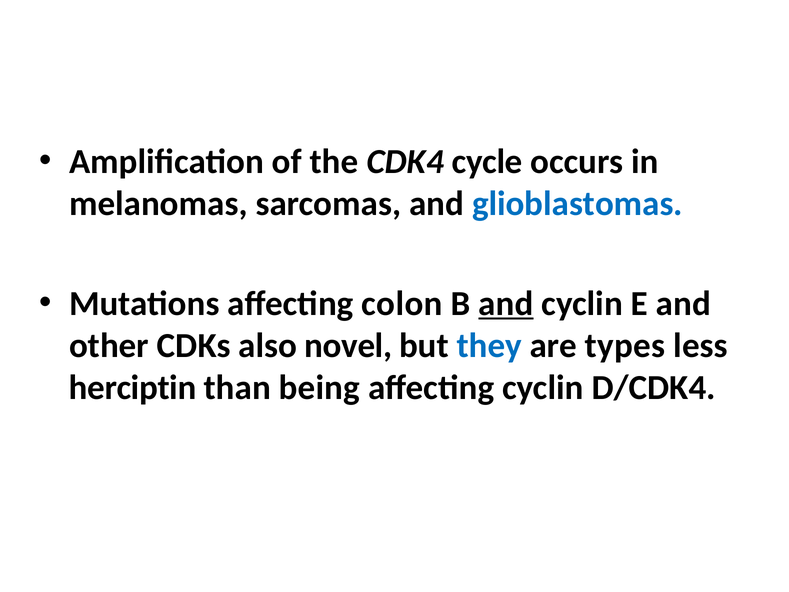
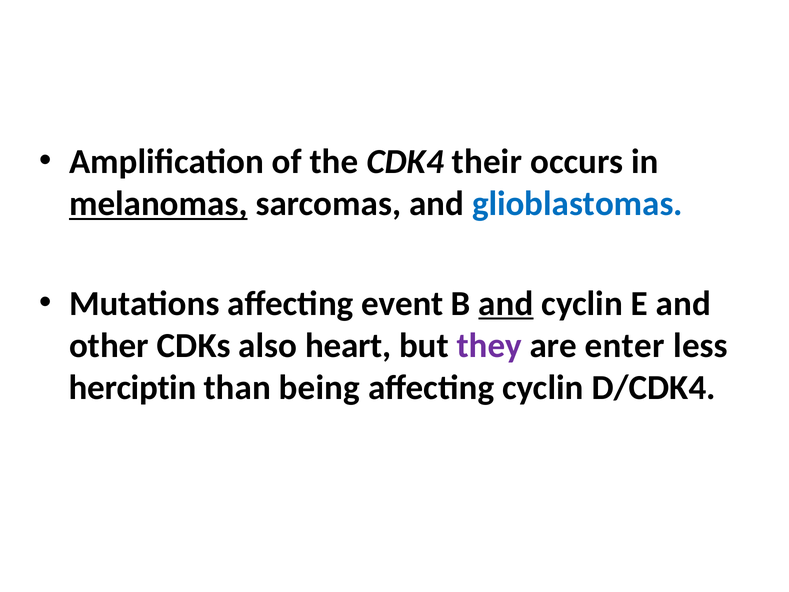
cycle: cycle -> their (487, 162)
melanomas underline: none -> present (158, 204)
colon: colon -> event (402, 303)
novel: novel -> heart (348, 345)
they colour: blue -> purple (489, 345)
types: types -> enter (625, 345)
